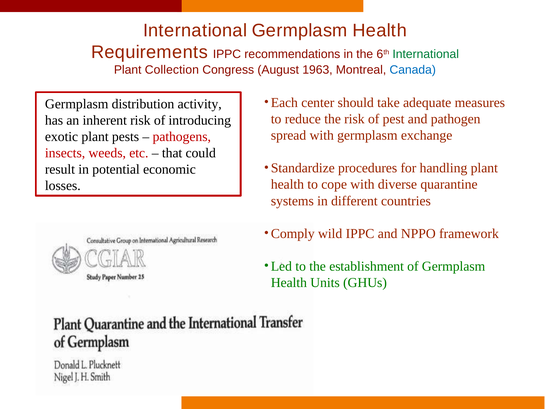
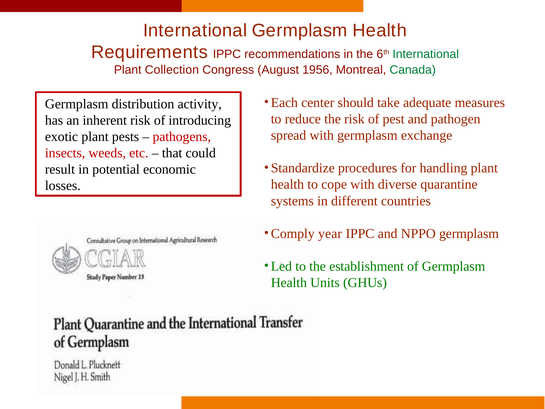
1963: 1963 -> 1956 (317, 70)
Canada colour: blue -> green (413, 70)
wild: wild -> year (330, 233)
NPPO framework: framework -> germplasm (469, 233)
